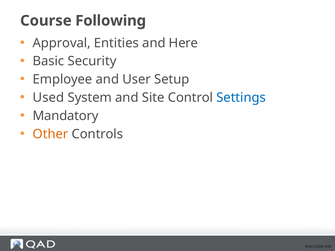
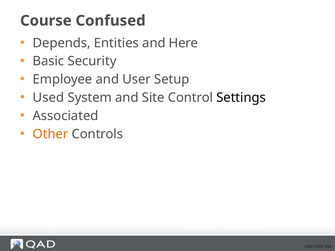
Following: Following -> Confused (111, 21)
Approval: Approval -> Depends (62, 43)
Settings colour: blue -> black (241, 98)
Mandatory: Mandatory -> Associated (66, 116)
